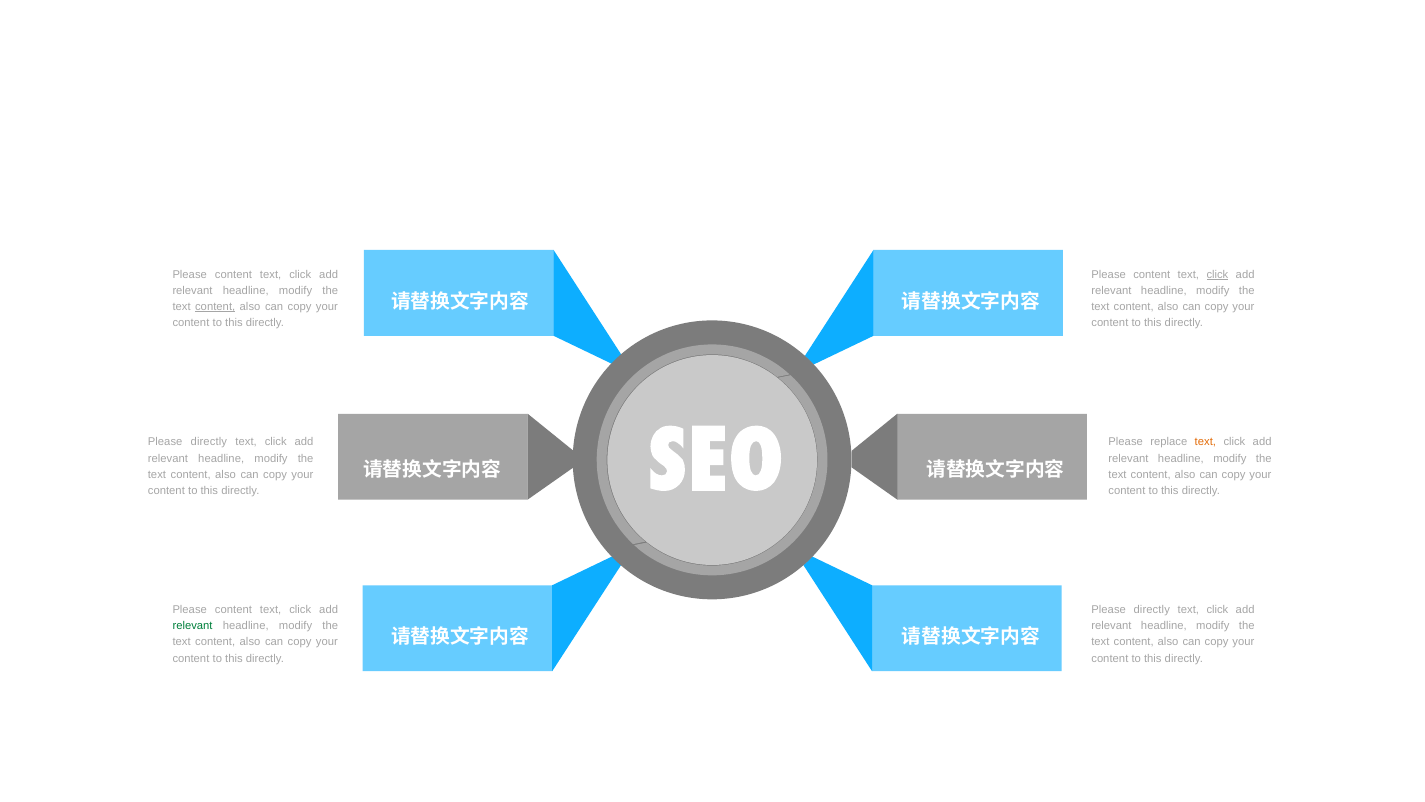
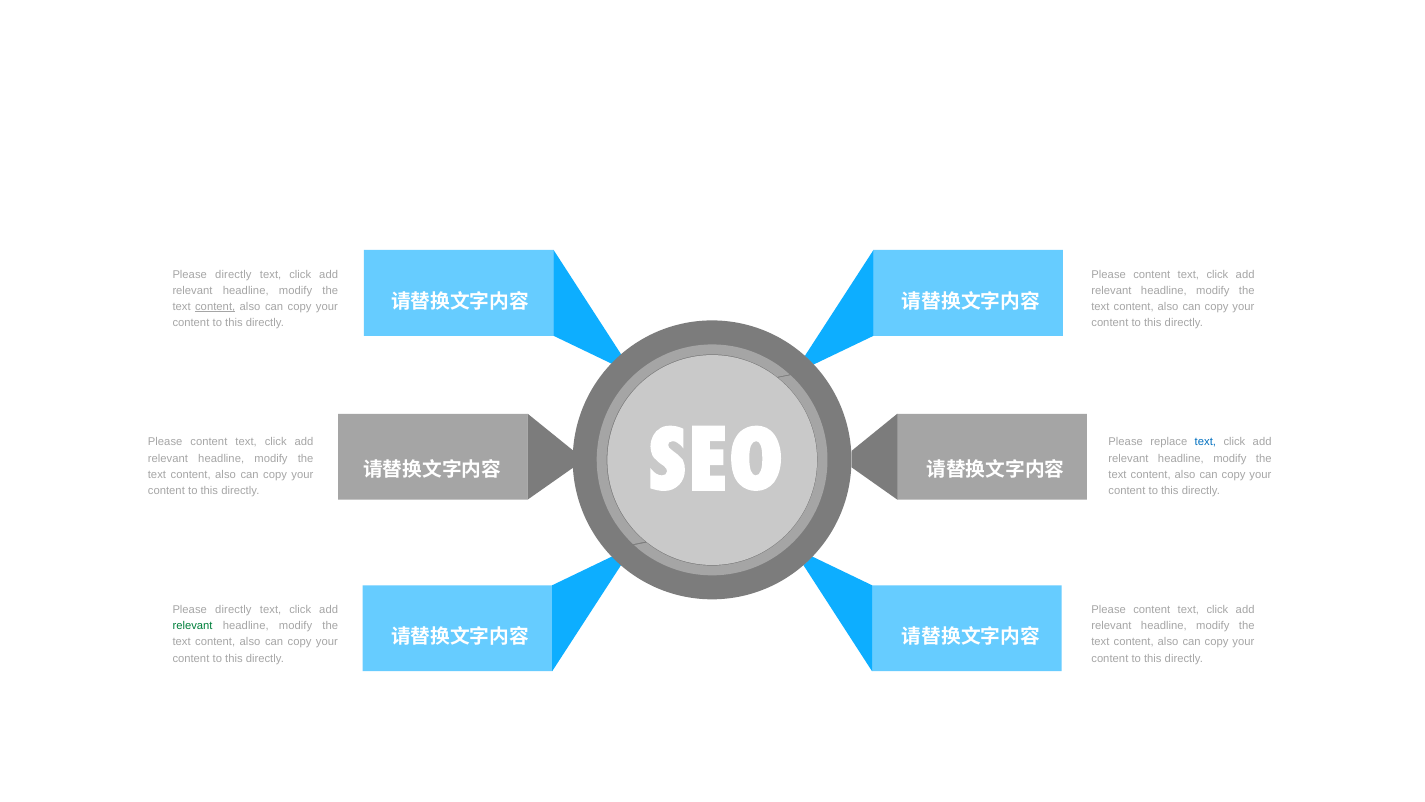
content: content -> directly (233, 274)
click underline: present -> none (1217, 274)
directly: directly -> content (209, 442)
text colour: orange -> blue (1205, 442)
content: content -> directly (233, 610)
directly: directly -> content (1152, 610)
